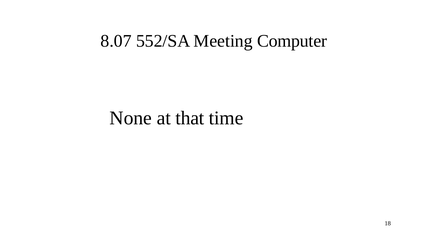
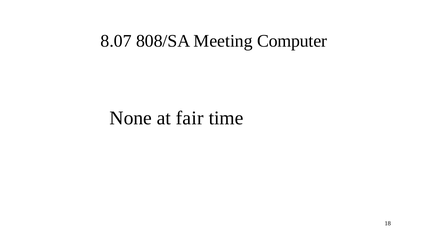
552/SA: 552/SA -> 808/SA (163, 41)
that: that -> fair (190, 118)
